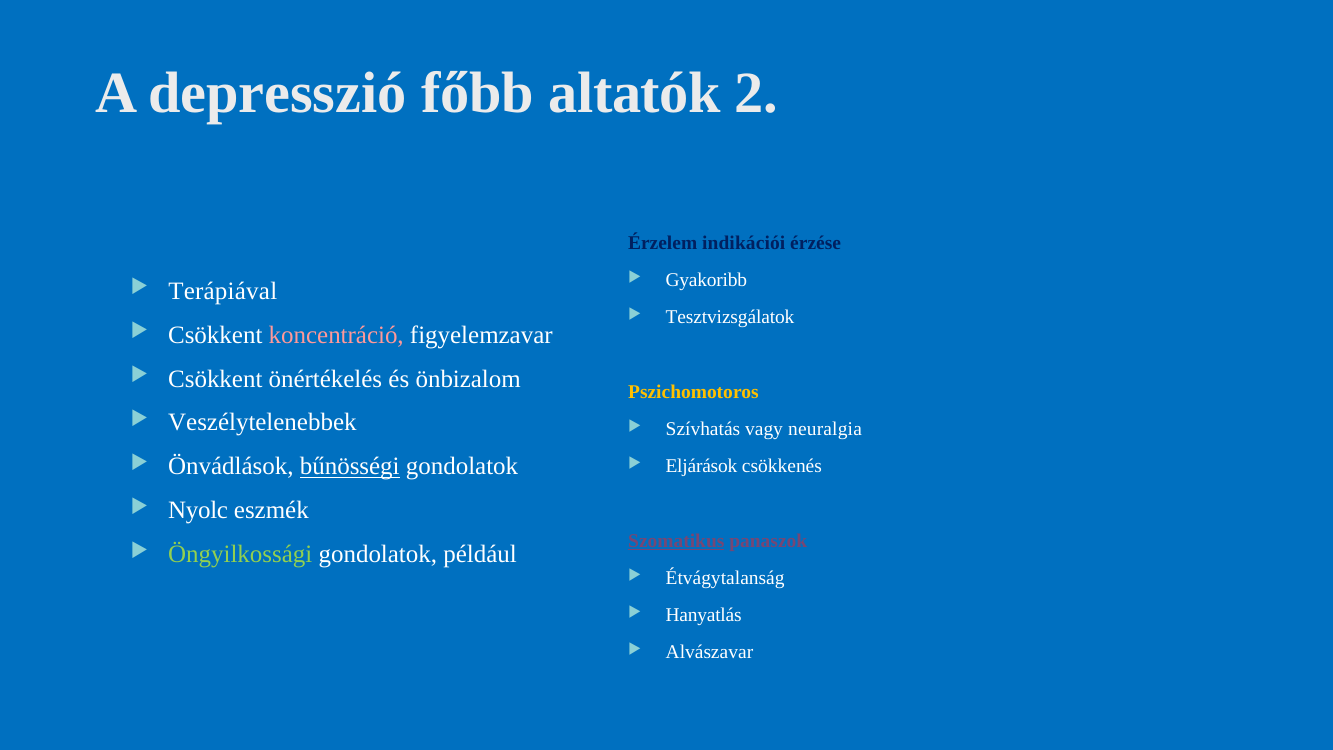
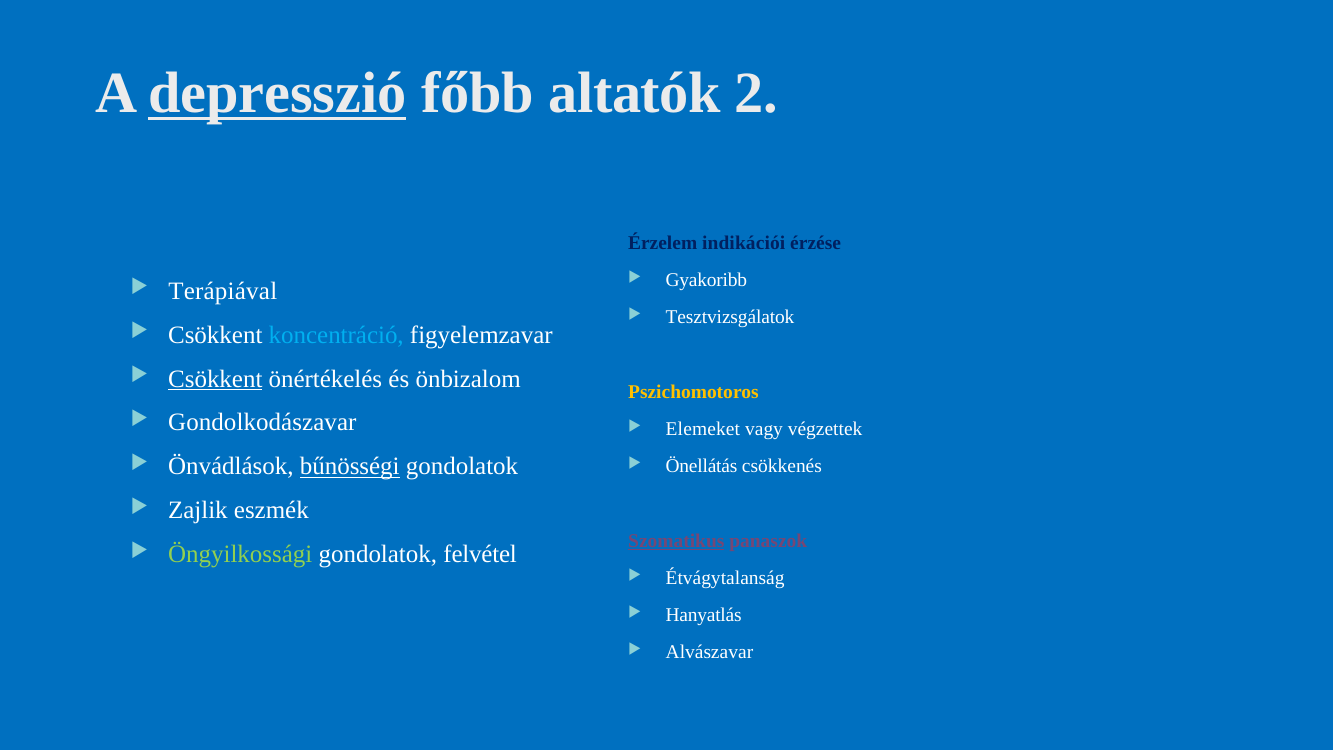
depresszió underline: none -> present (277, 94)
koncentráció colour: pink -> light blue (336, 335)
Csökkent underline: none -> present (215, 379)
Veszélytelenebbek: Veszélytelenebbek -> Gondolkodászavar (262, 423)
Szívhatás: Szívhatás -> Elemeket (703, 429)
neuralgia: neuralgia -> végzettek (825, 429)
Eljárások: Eljárások -> Önellátás (701, 466)
Nyolc: Nyolc -> Zajlik (198, 510)
például: például -> felvétel (480, 554)
